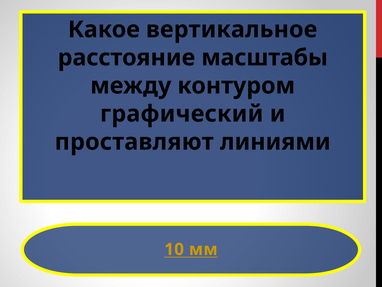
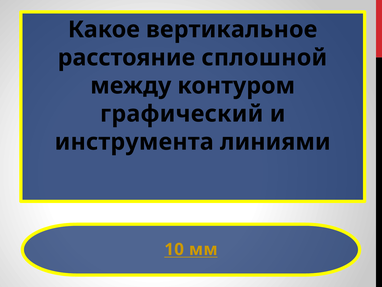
масштабы: масштабы -> сплошной (264, 58)
проставляют: проставляют -> инструмента (134, 142)
